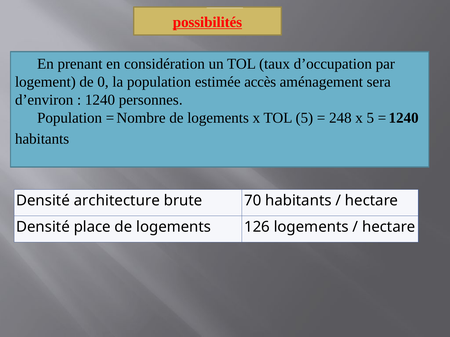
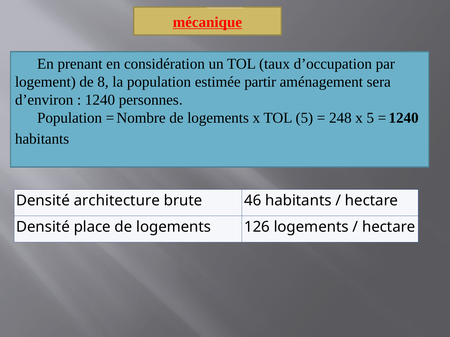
possibilités: possibilités -> mécanique (207, 22)
0: 0 -> 8 (103, 82)
accès: accès -> partir (260, 82)
70: 70 -> 46 (253, 201)
